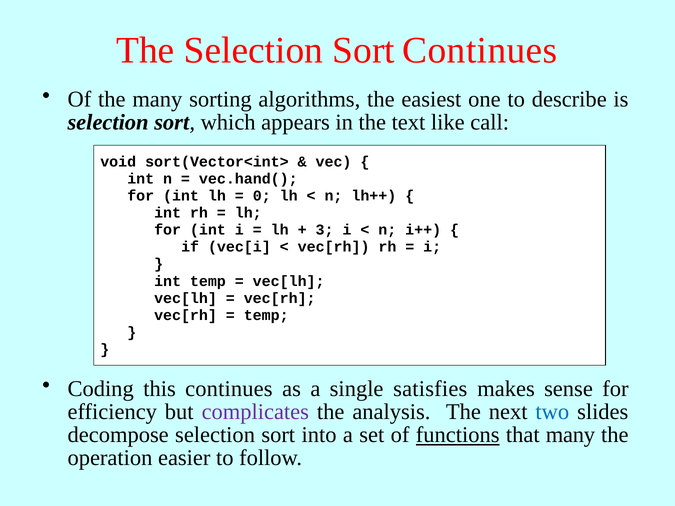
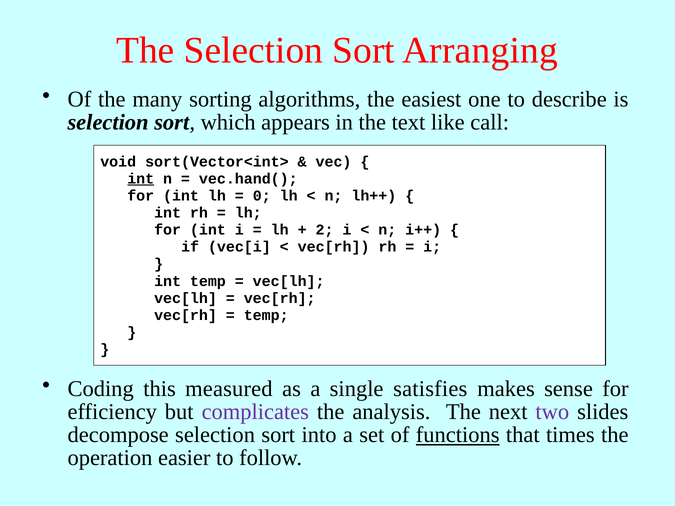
Sort Continues: Continues -> Arranging (480, 50)
int underline: none -> present (141, 179)
3: 3 -> 2 (325, 230)
this continues: continues -> measured (229, 389)
two colour: blue -> purple (552, 412)
that many: many -> times (570, 435)
